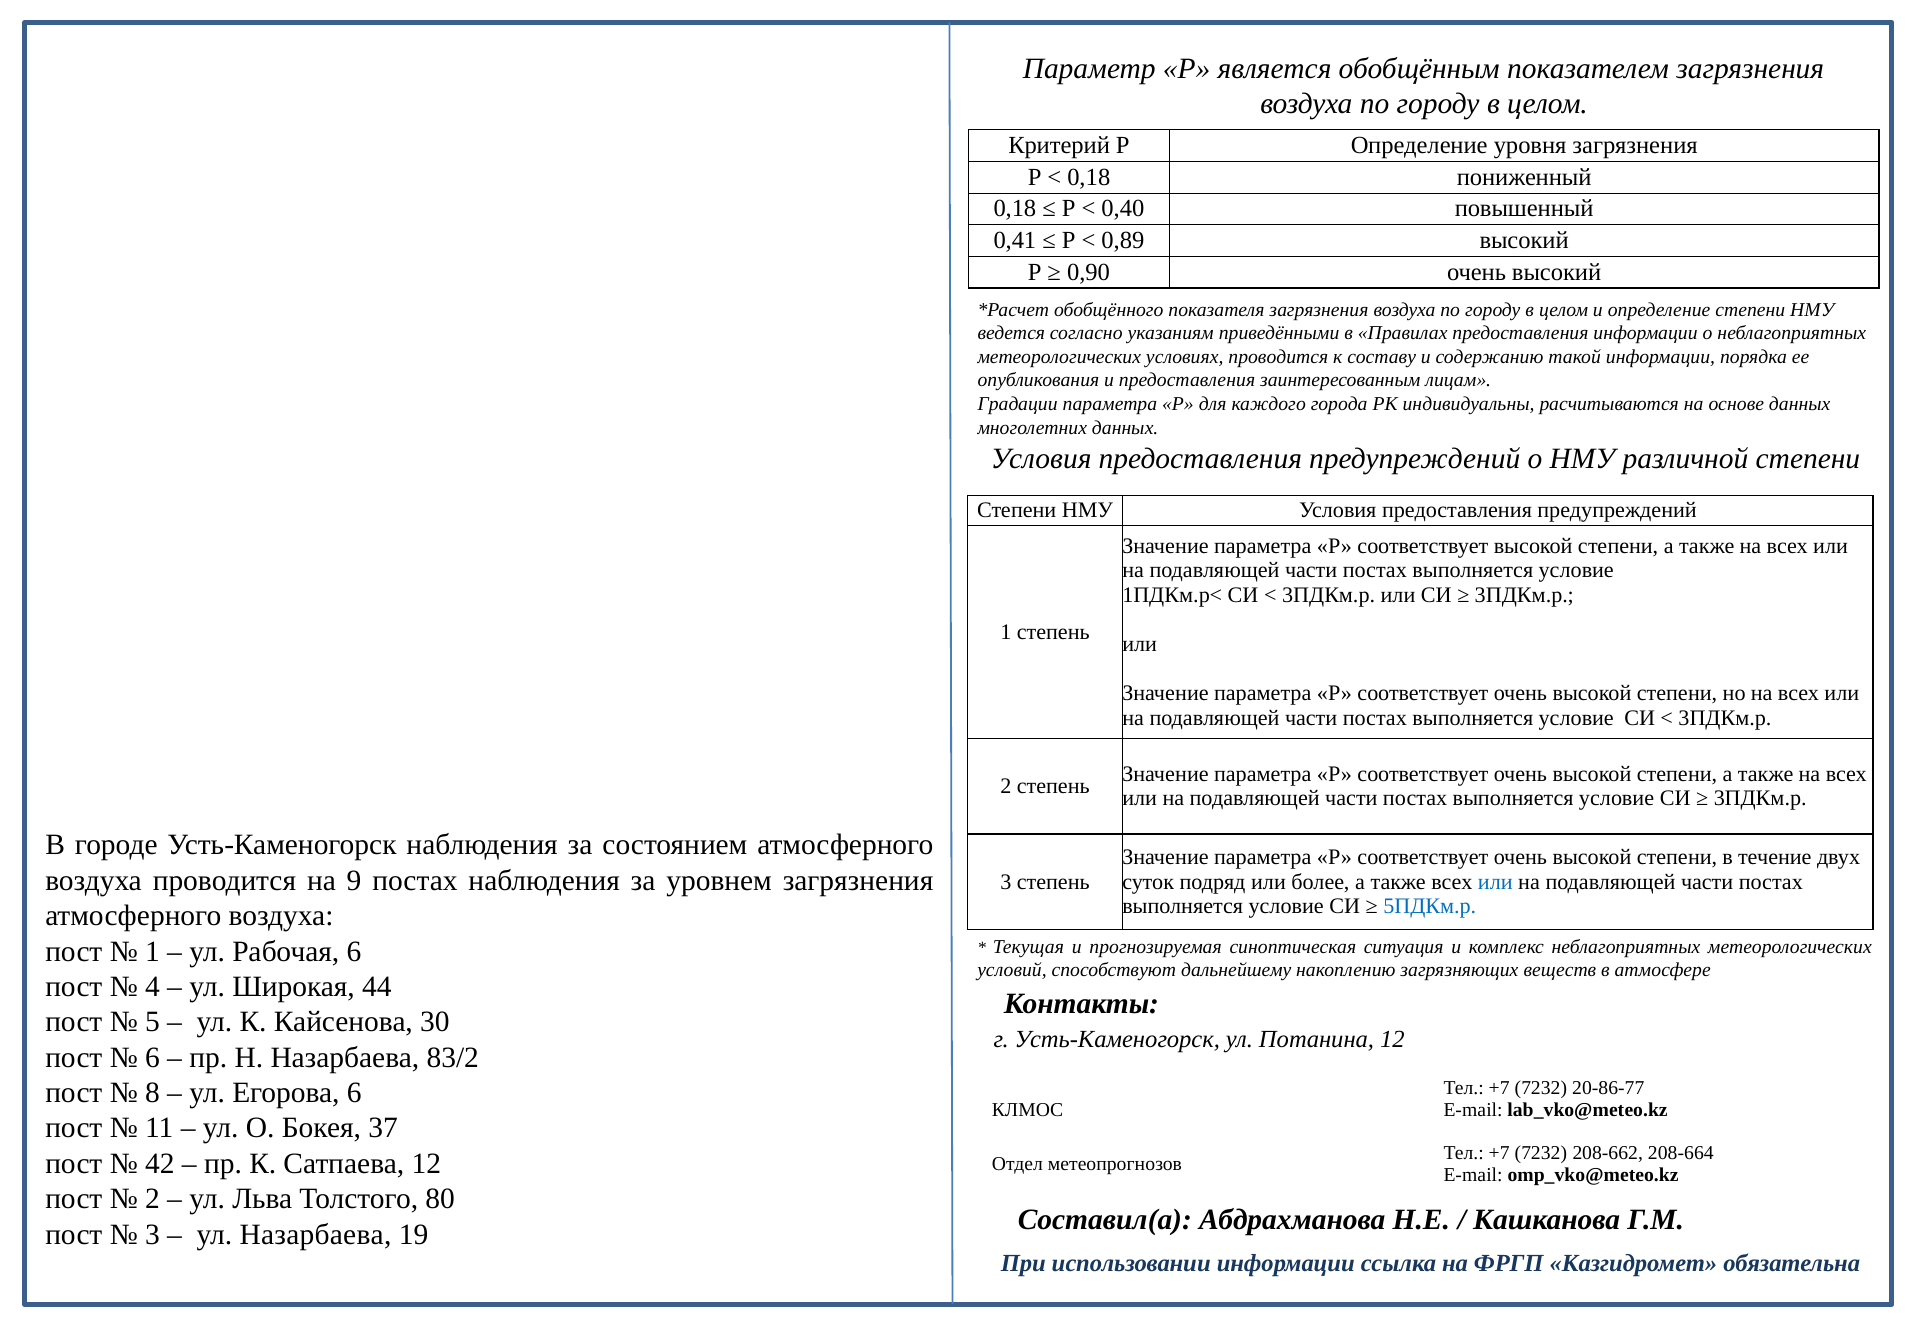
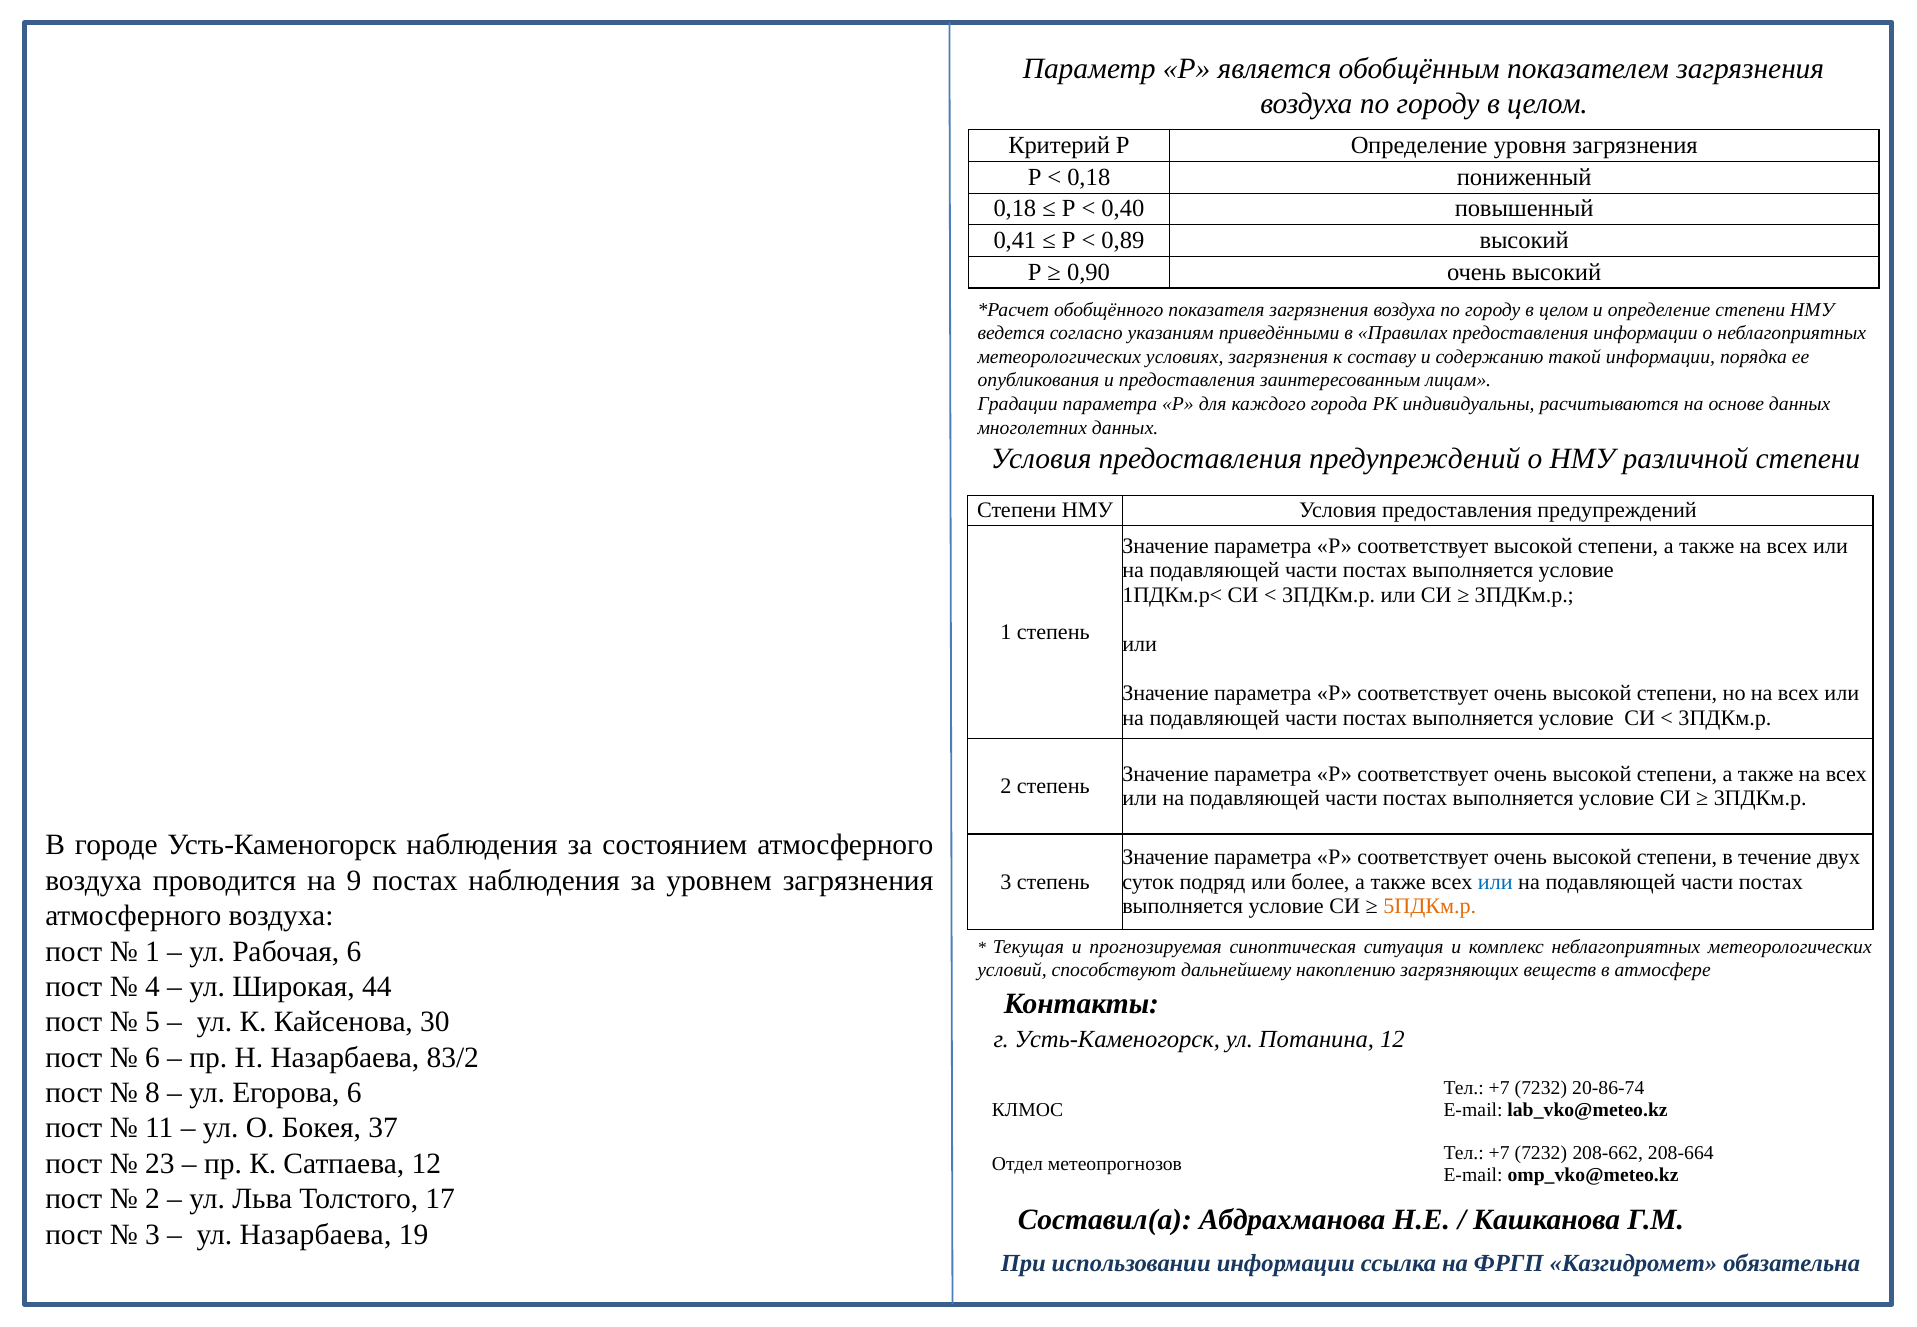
условиях проводится: проводится -> загрязнения (1278, 357)
5ПДКм.р colour: blue -> orange (1430, 907)
20-86-77: 20-86-77 -> 20-86-74 (1608, 1089)
42: 42 -> 23 (160, 1164)
80: 80 -> 17 (440, 1199)
